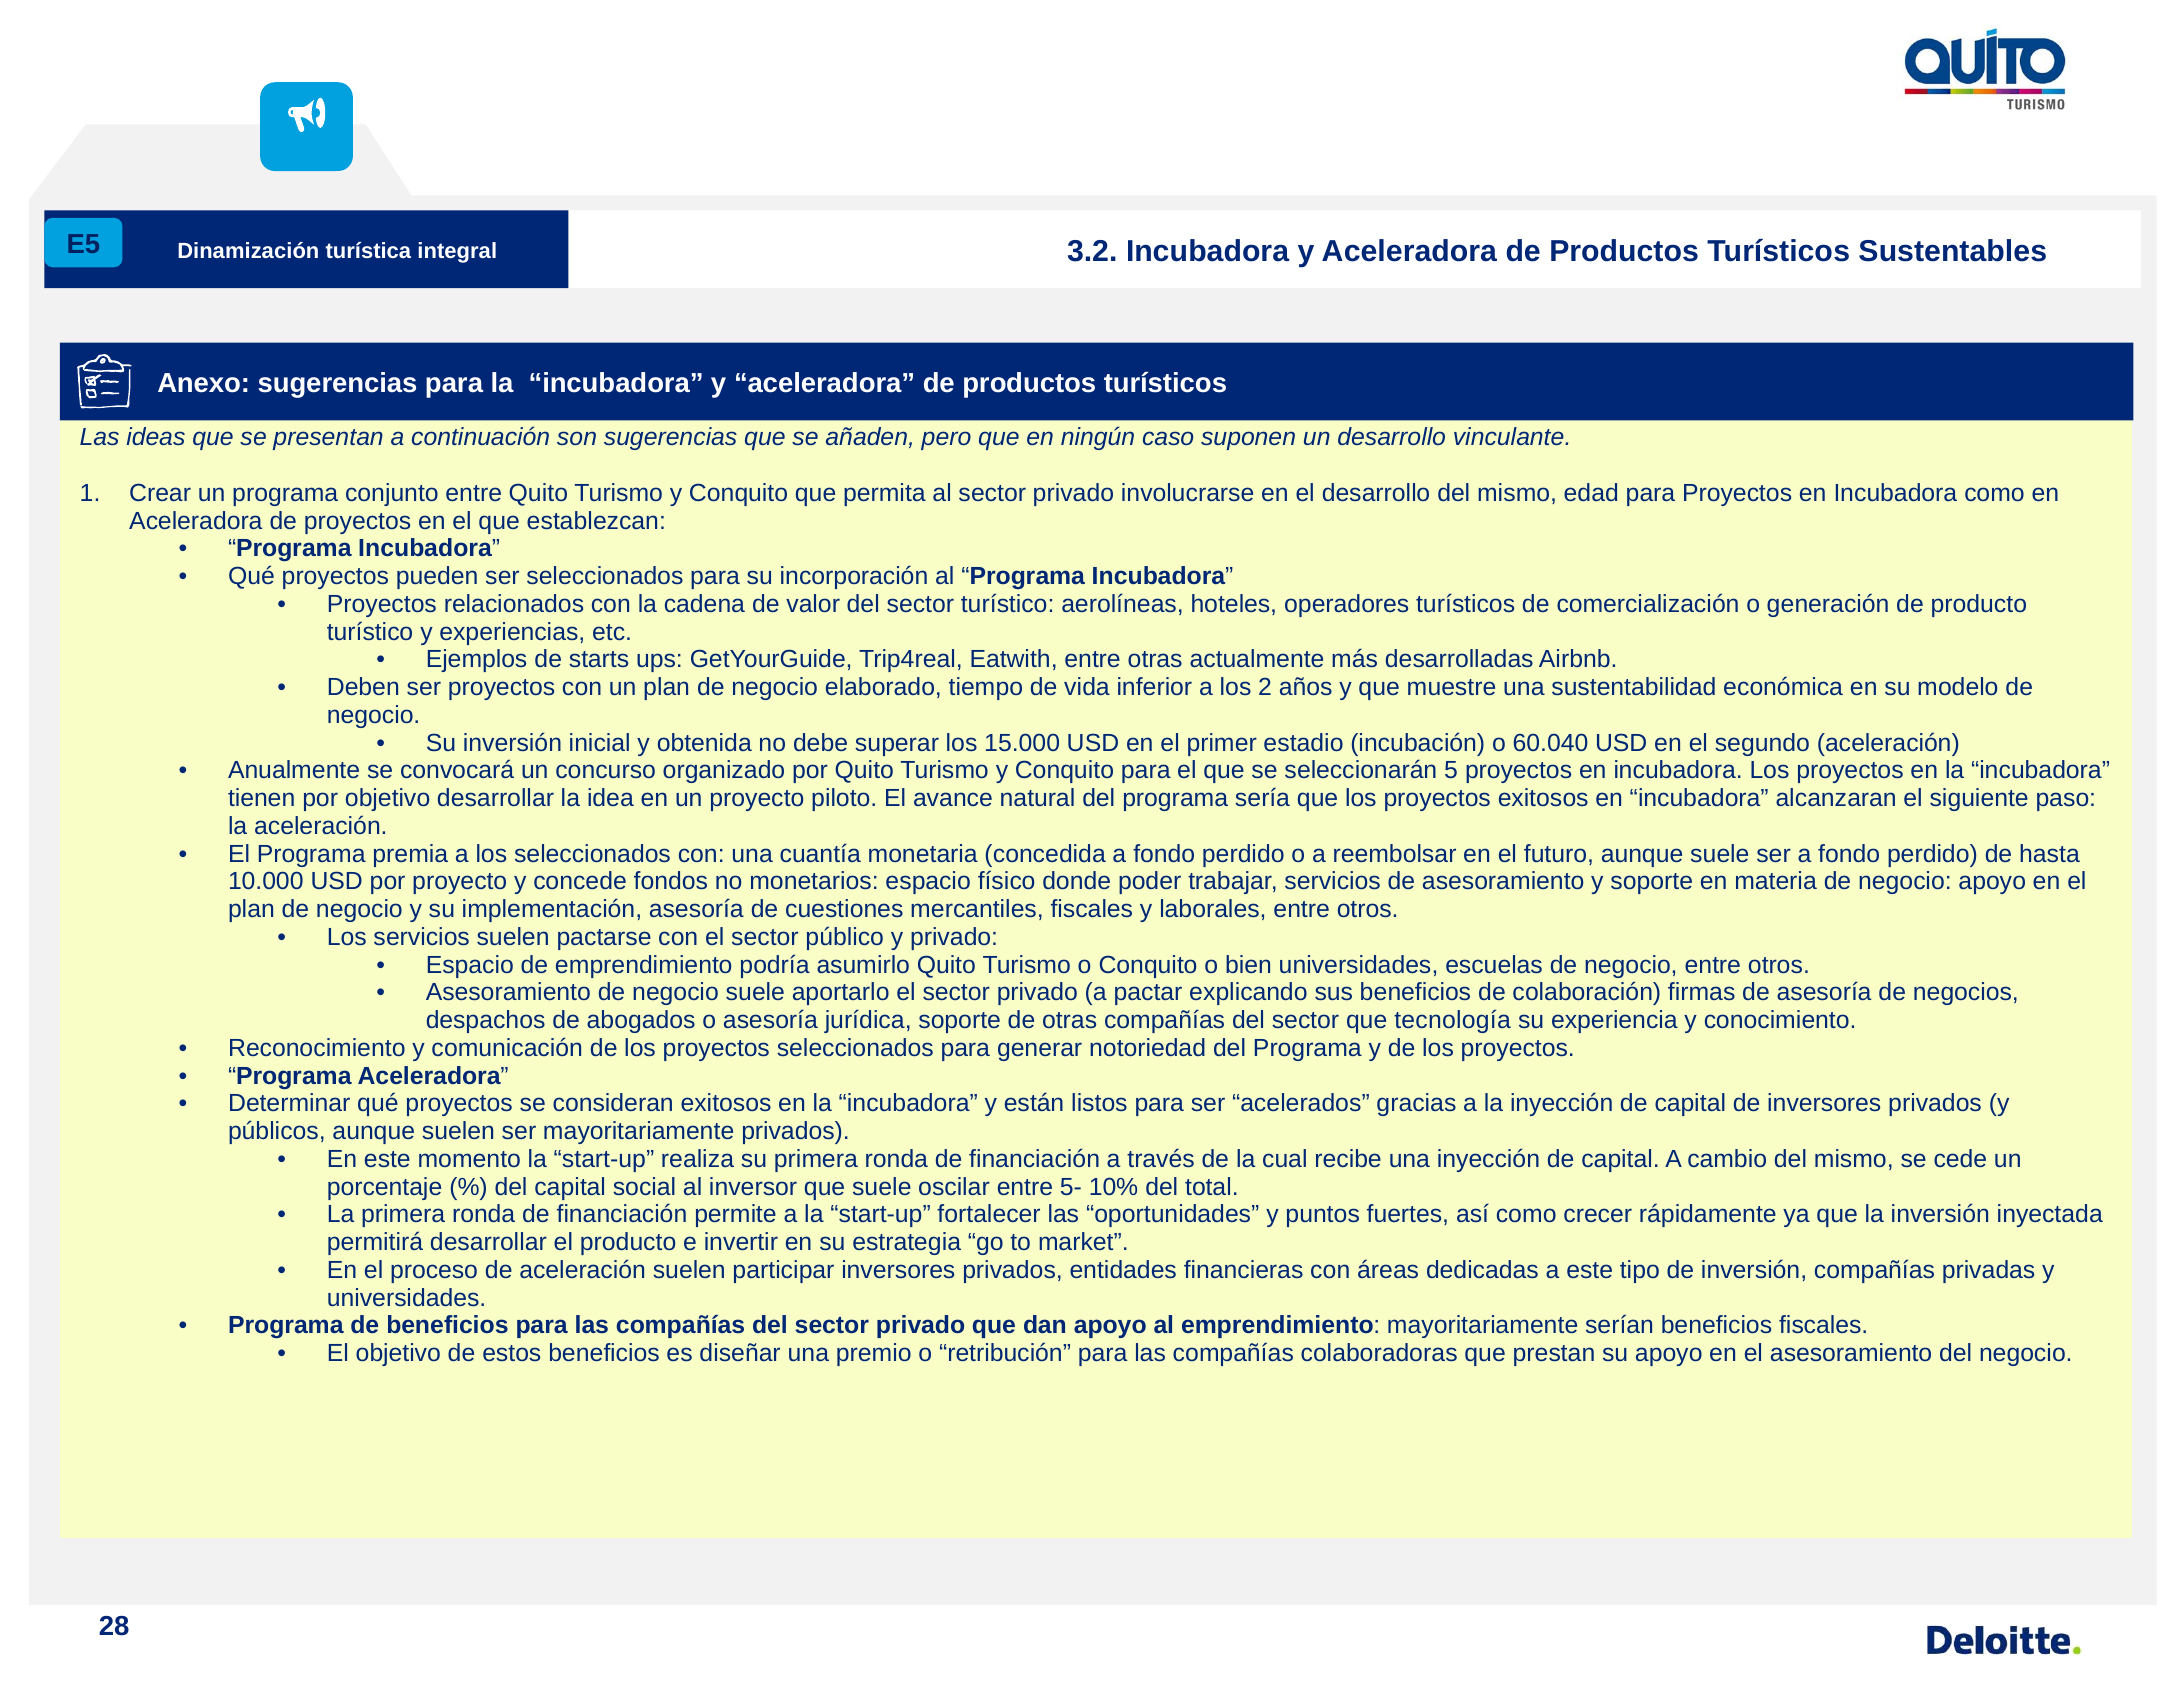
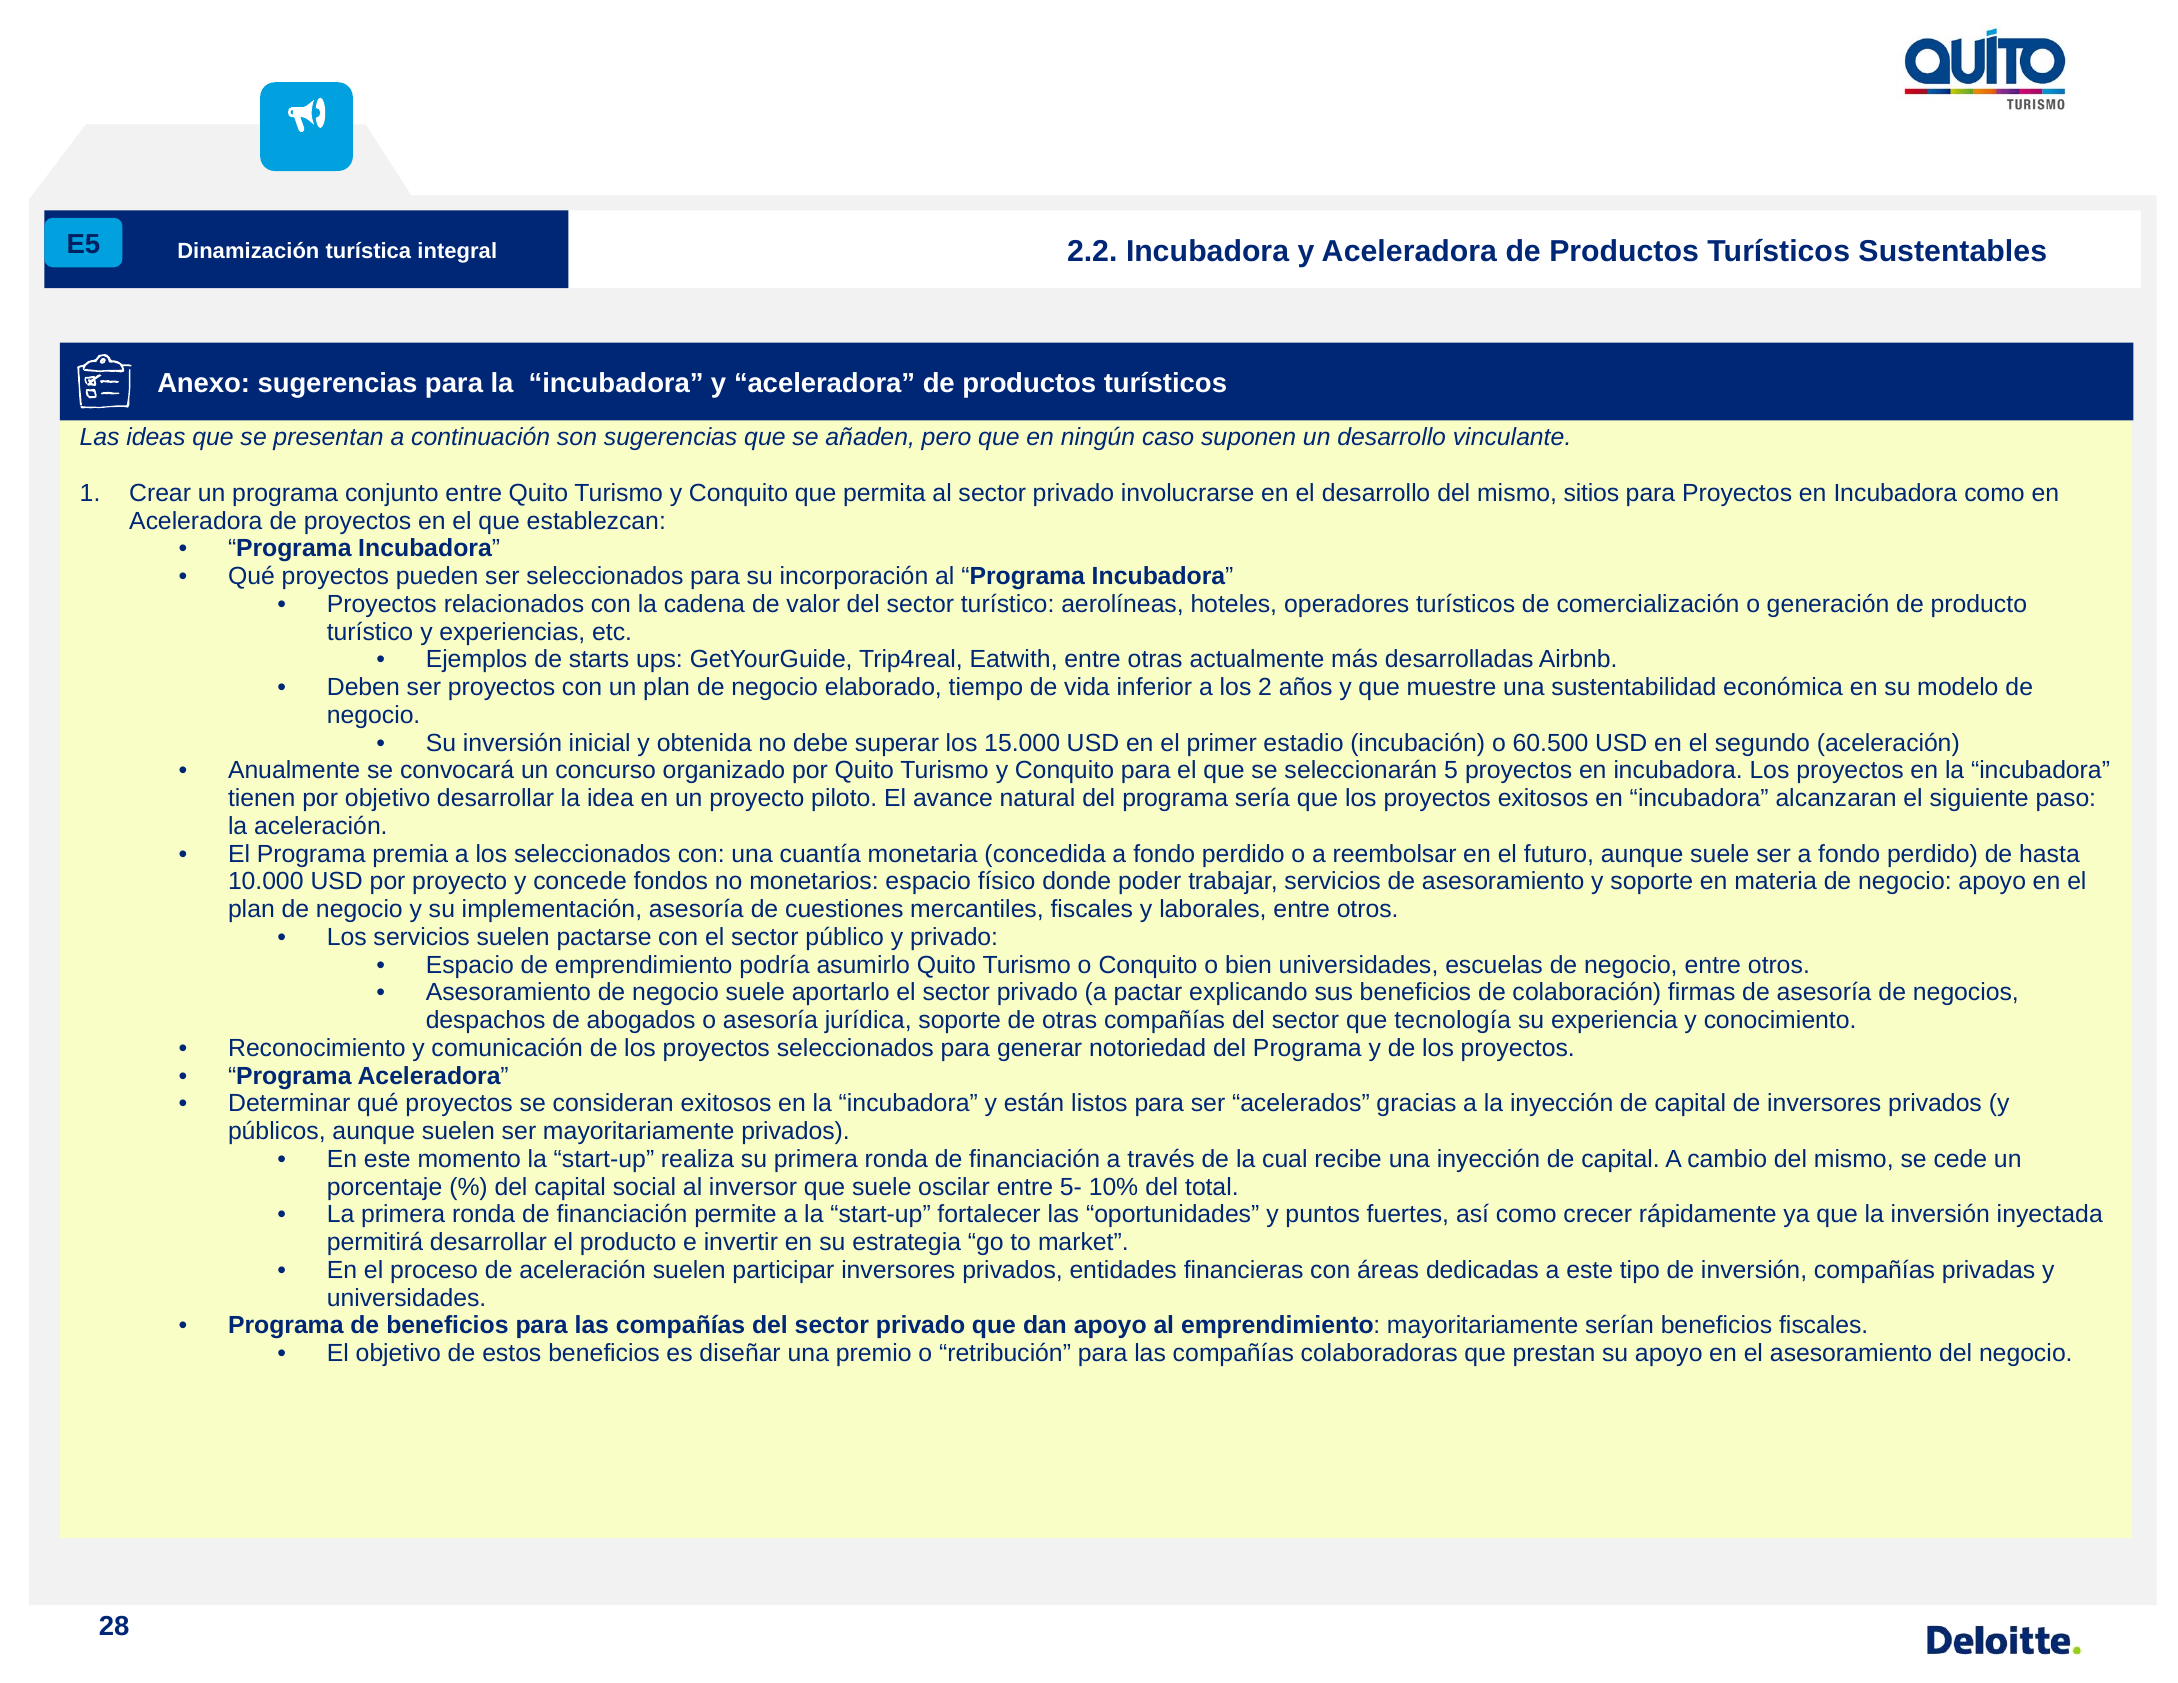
3.2: 3.2 -> 2.2 (1092, 251)
edad: edad -> sitios (1591, 493)
60.040: 60.040 -> 60.500 (1550, 743)
